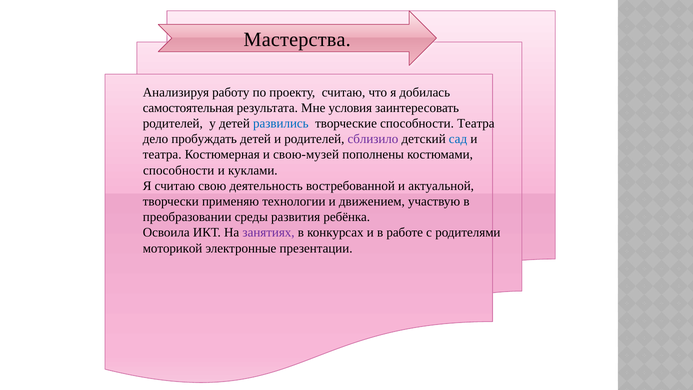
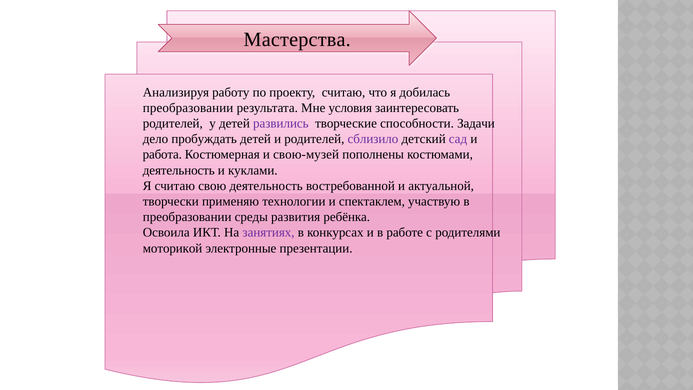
самостоятельная: самостоятельная -> преобразовании (188, 108)
развились colour: blue -> purple (281, 123)
способности Театра: Театра -> Задачи (476, 123)
сад colour: blue -> purple (458, 139)
театра: театра -> работа (162, 155)
способности: способности -> деятельность (179, 170)
движением: движением -> спектаклем (372, 201)
